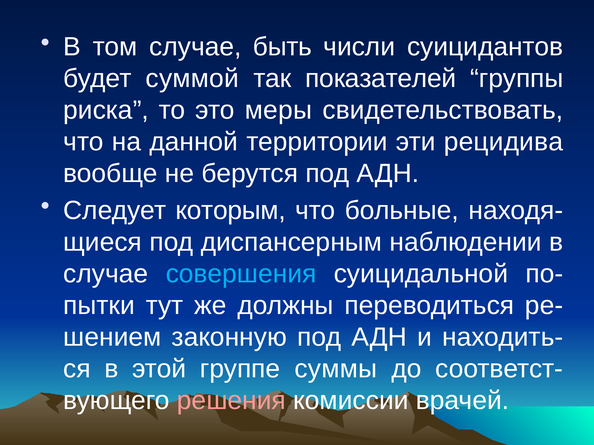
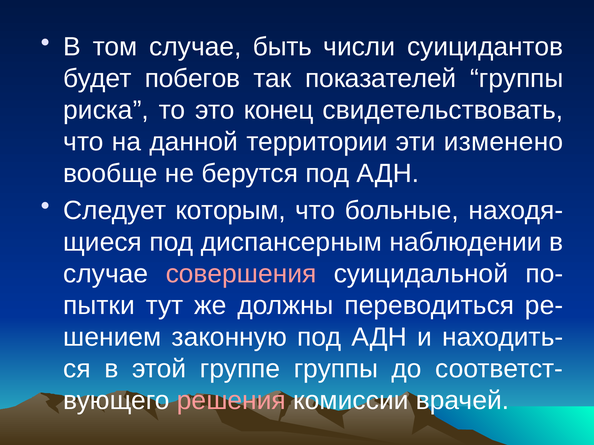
суммой: суммой -> побегов (193, 79)
меры: меры -> конец (279, 110)
рецидива: рецидива -> изменено (504, 142)
совершения colour: light blue -> pink (241, 274)
группе суммы: суммы -> группы (336, 369)
